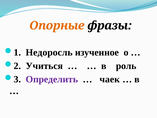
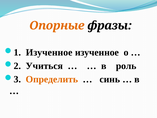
Недоросль: Недоросль -> Изученное (49, 52)
Определить colour: purple -> orange (52, 79)
чаек: чаек -> синь (110, 79)
